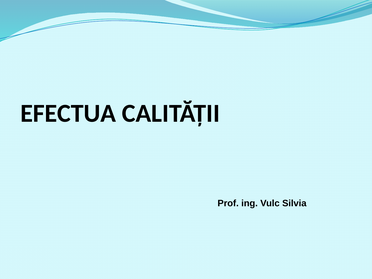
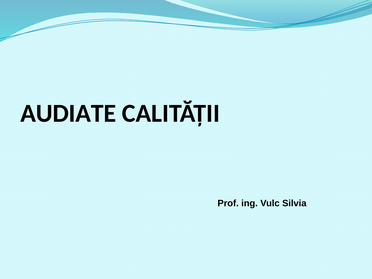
EFECTUA: EFECTUA -> AUDIATE (68, 113)
